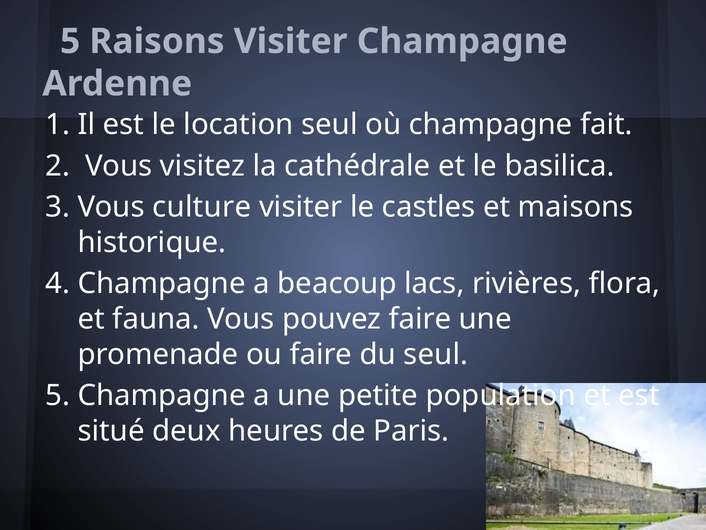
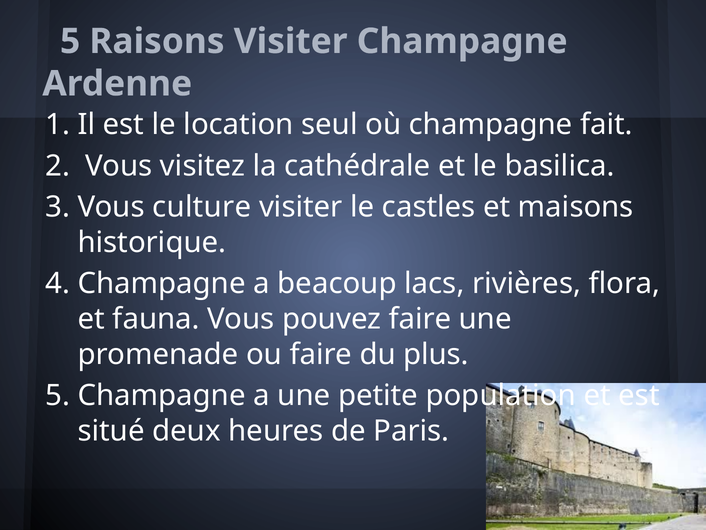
du seul: seul -> plus (436, 354)
